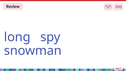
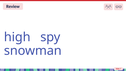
long: long -> high (17, 37)
